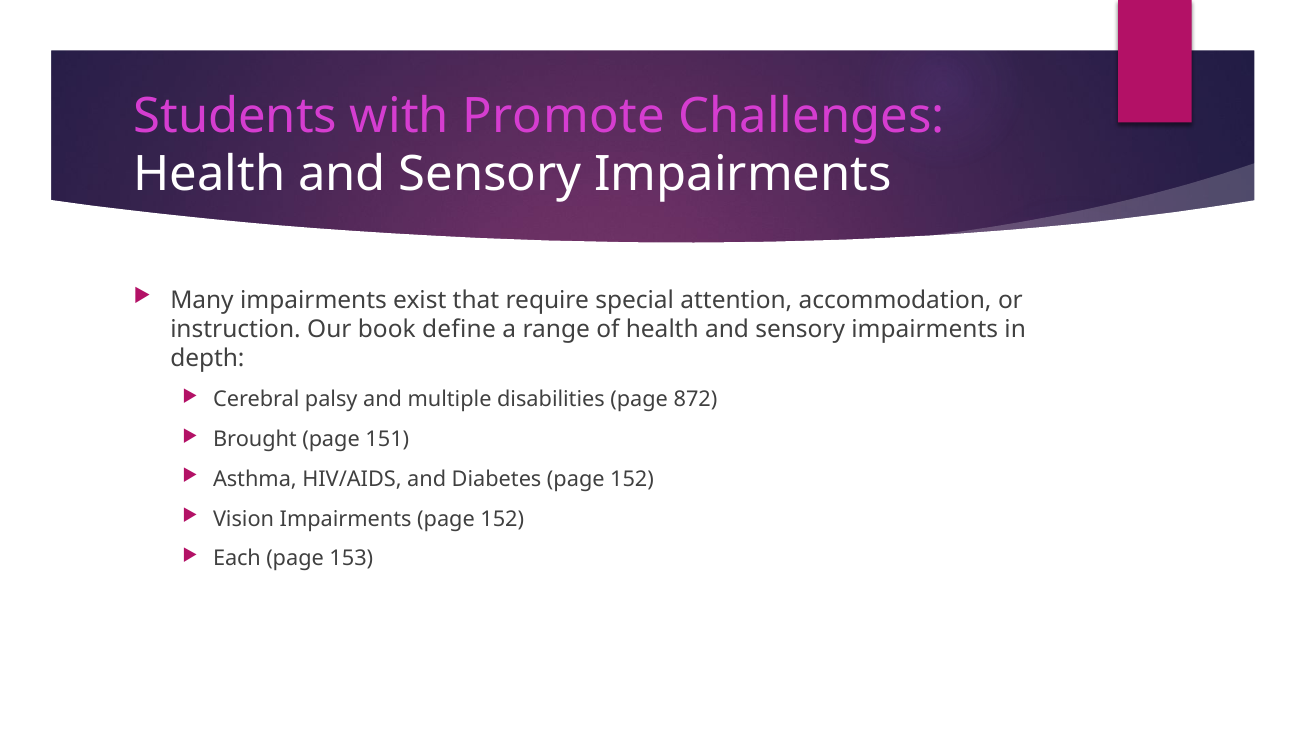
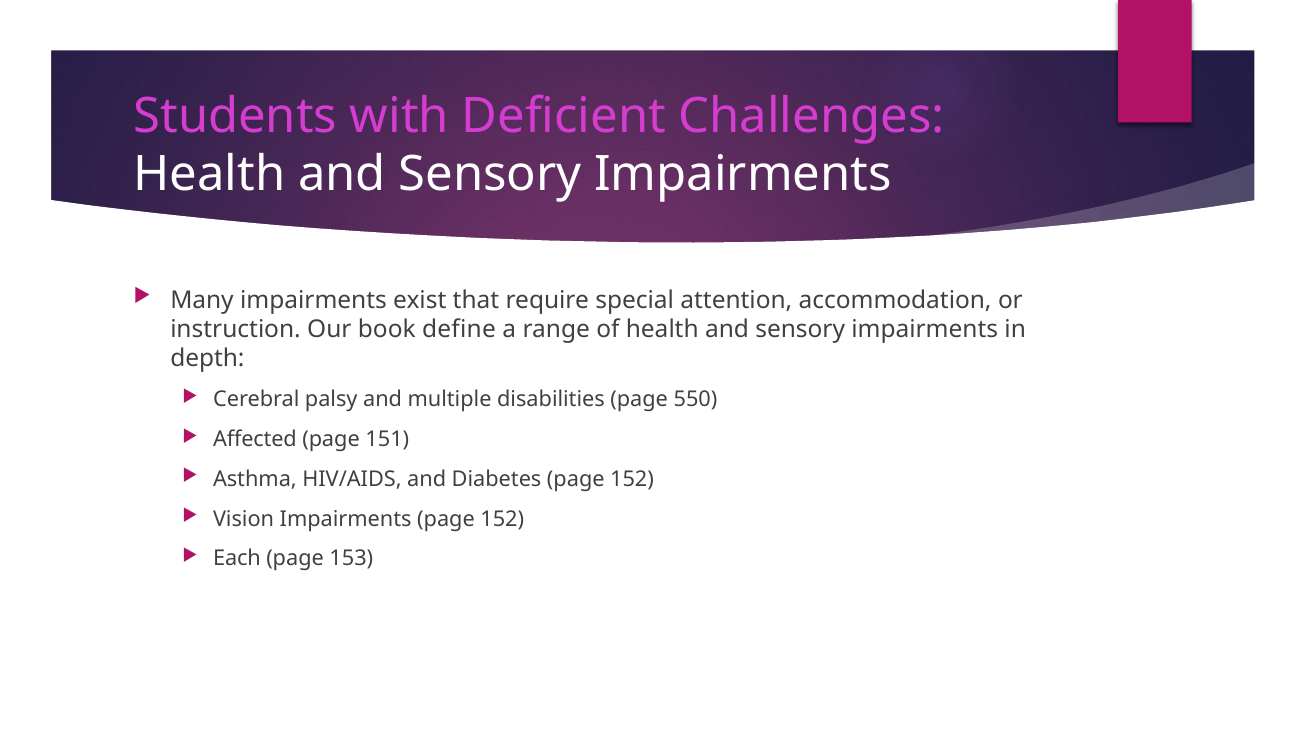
Promote: Promote -> Deficient (564, 116)
872: 872 -> 550 (695, 400)
Brought: Brought -> Affected (255, 440)
